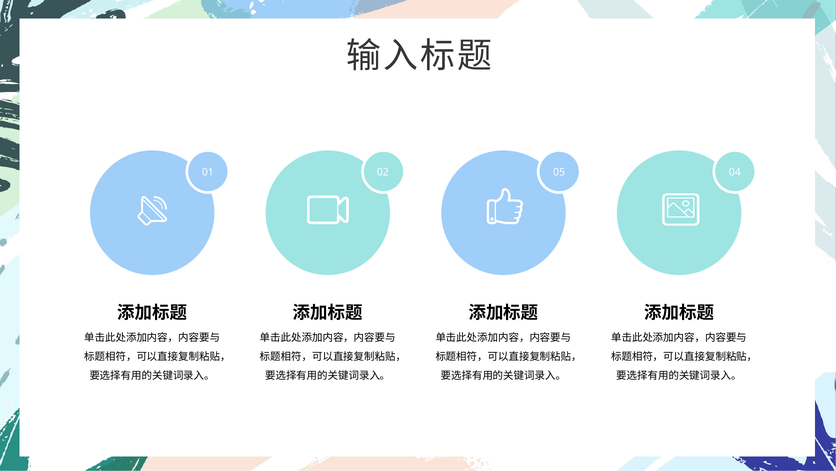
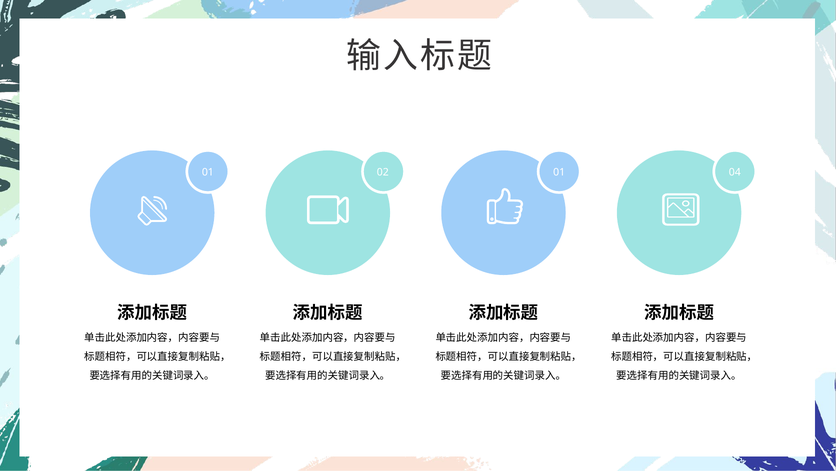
02 05: 05 -> 01 (559, 172)
